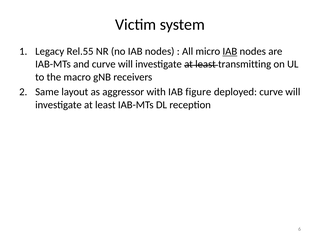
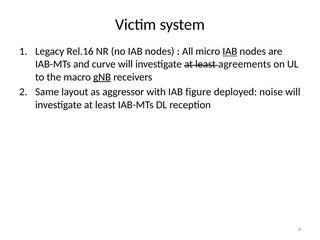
Rel.55: Rel.55 -> Rel.16 (80, 51)
transmitting: transmitting -> agreements (245, 64)
gNB underline: none -> present (102, 77)
deployed curve: curve -> noise (271, 92)
